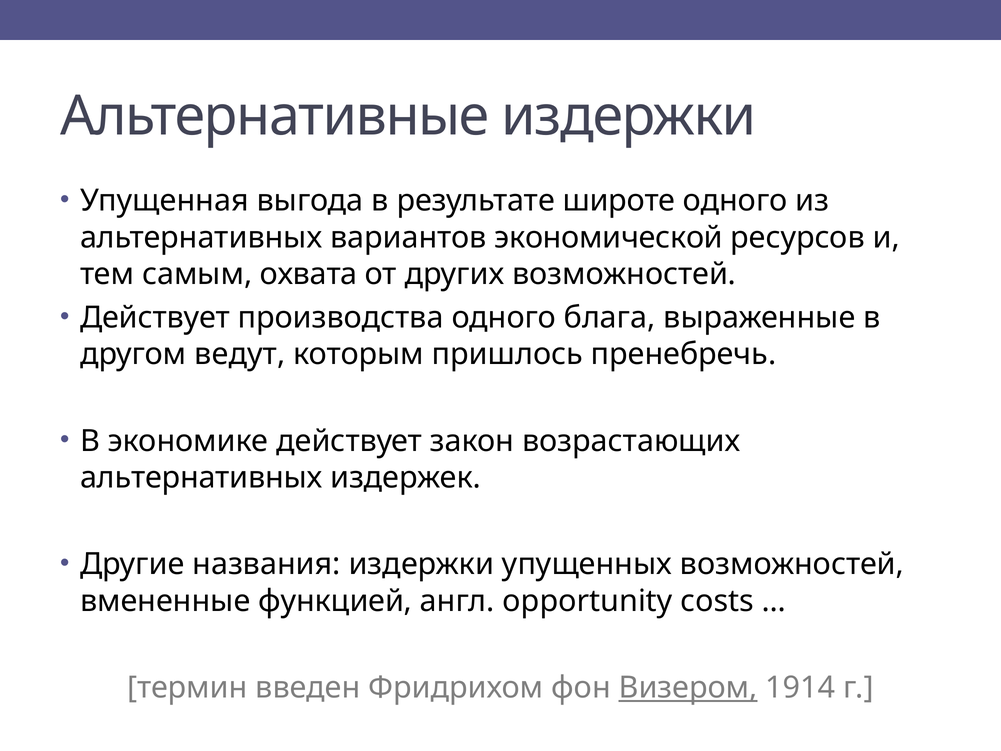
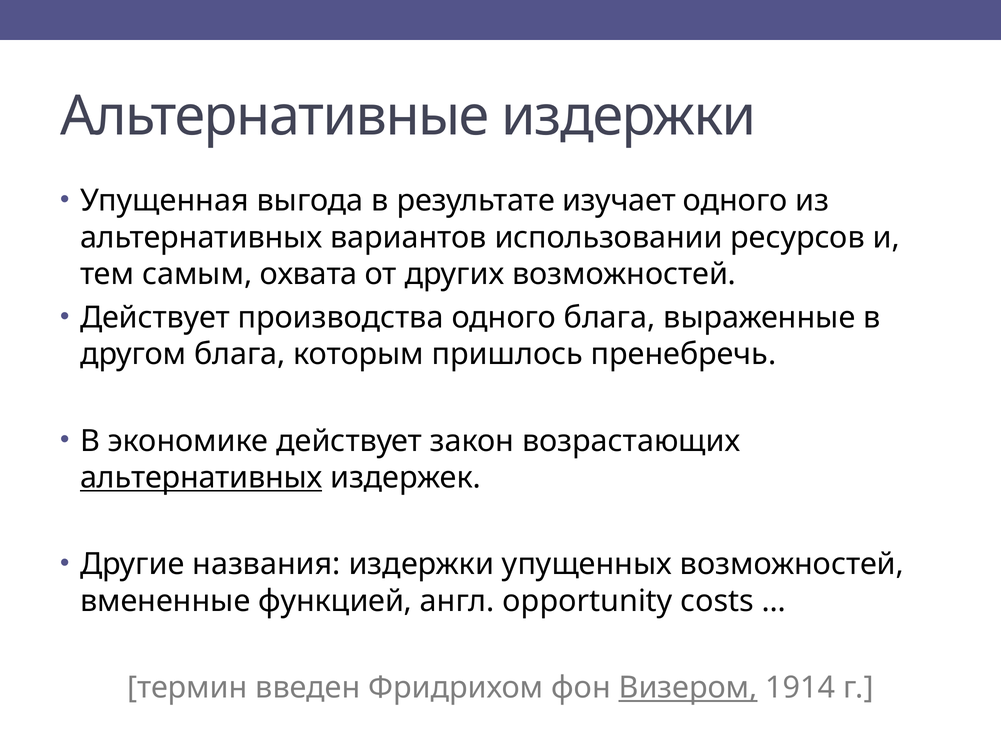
широте: широте -> изучает (619, 201)
экономической: экономической -> использовании (609, 237)
другом ведут: ведут -> блага (240, 354)
альтернативных underline: none -> present (201, 477)
